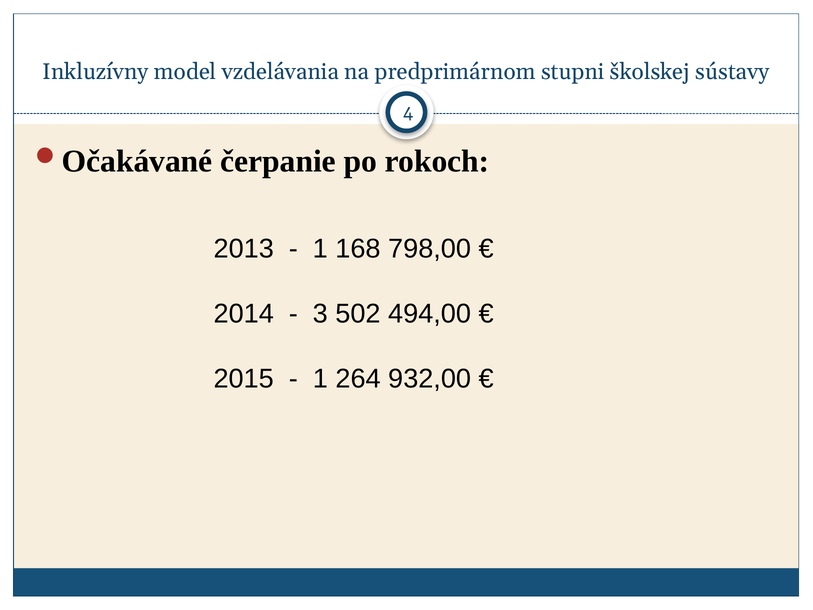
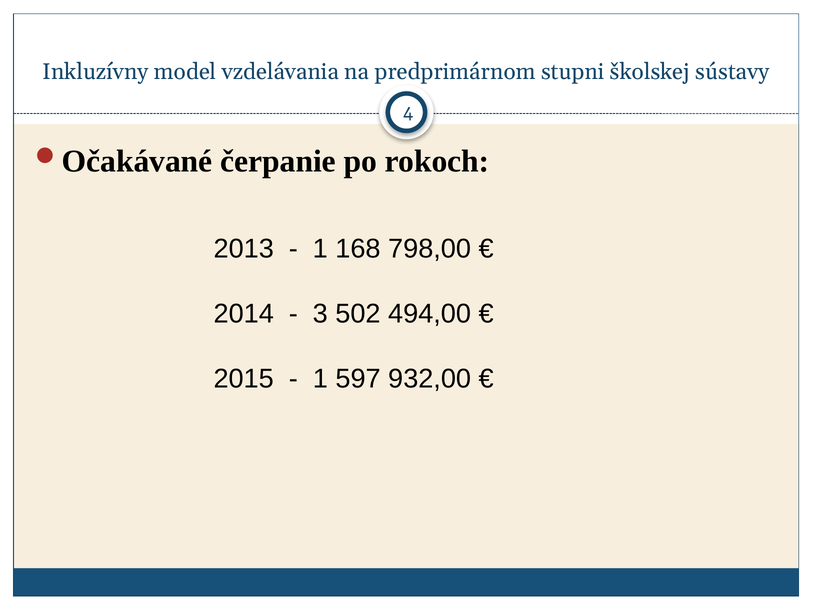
264: 264 -> 597 (358, 379)
